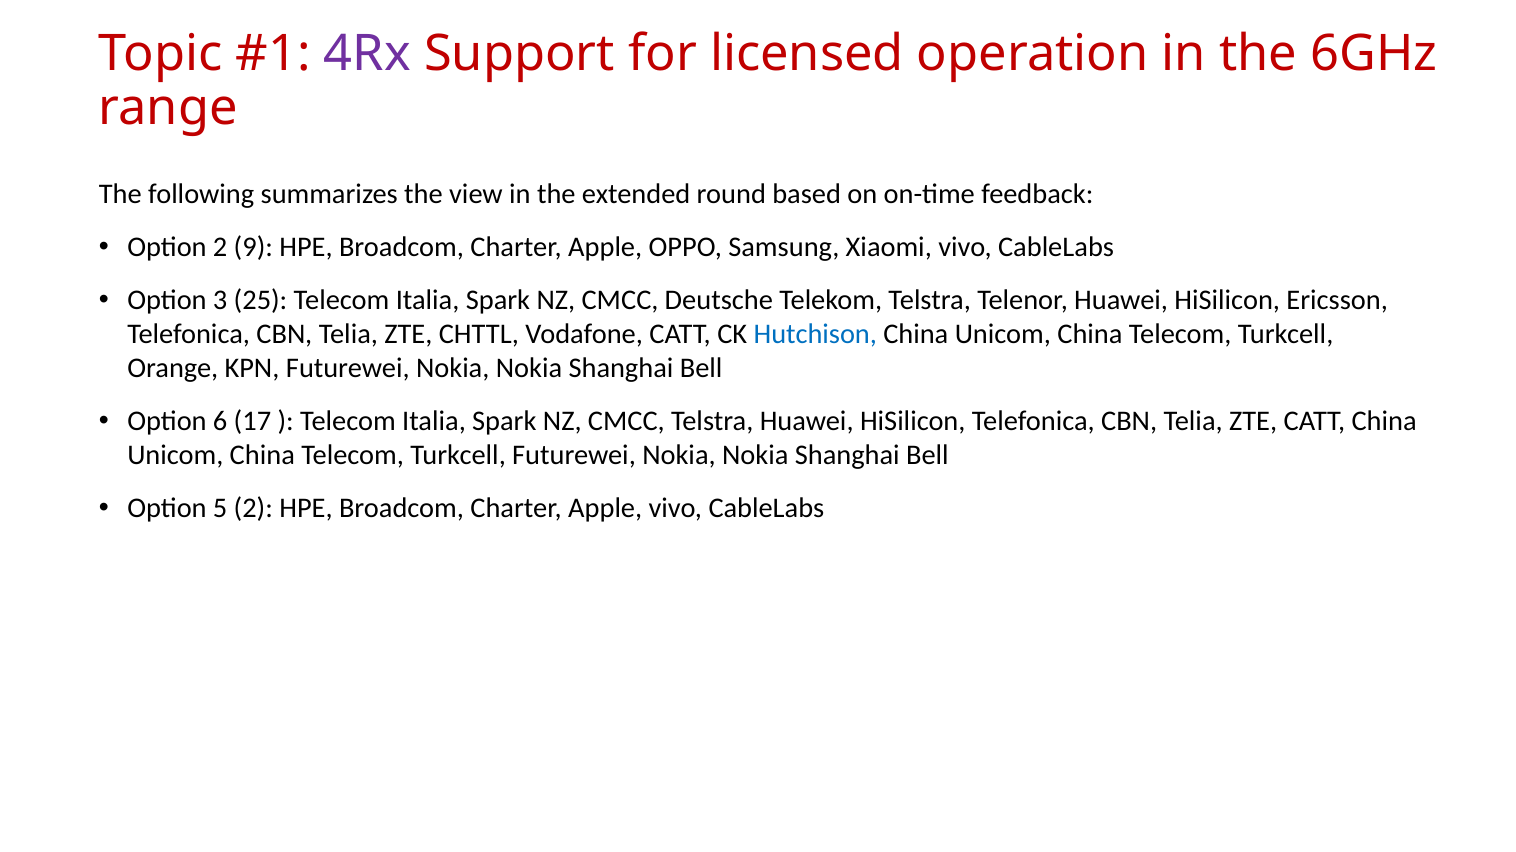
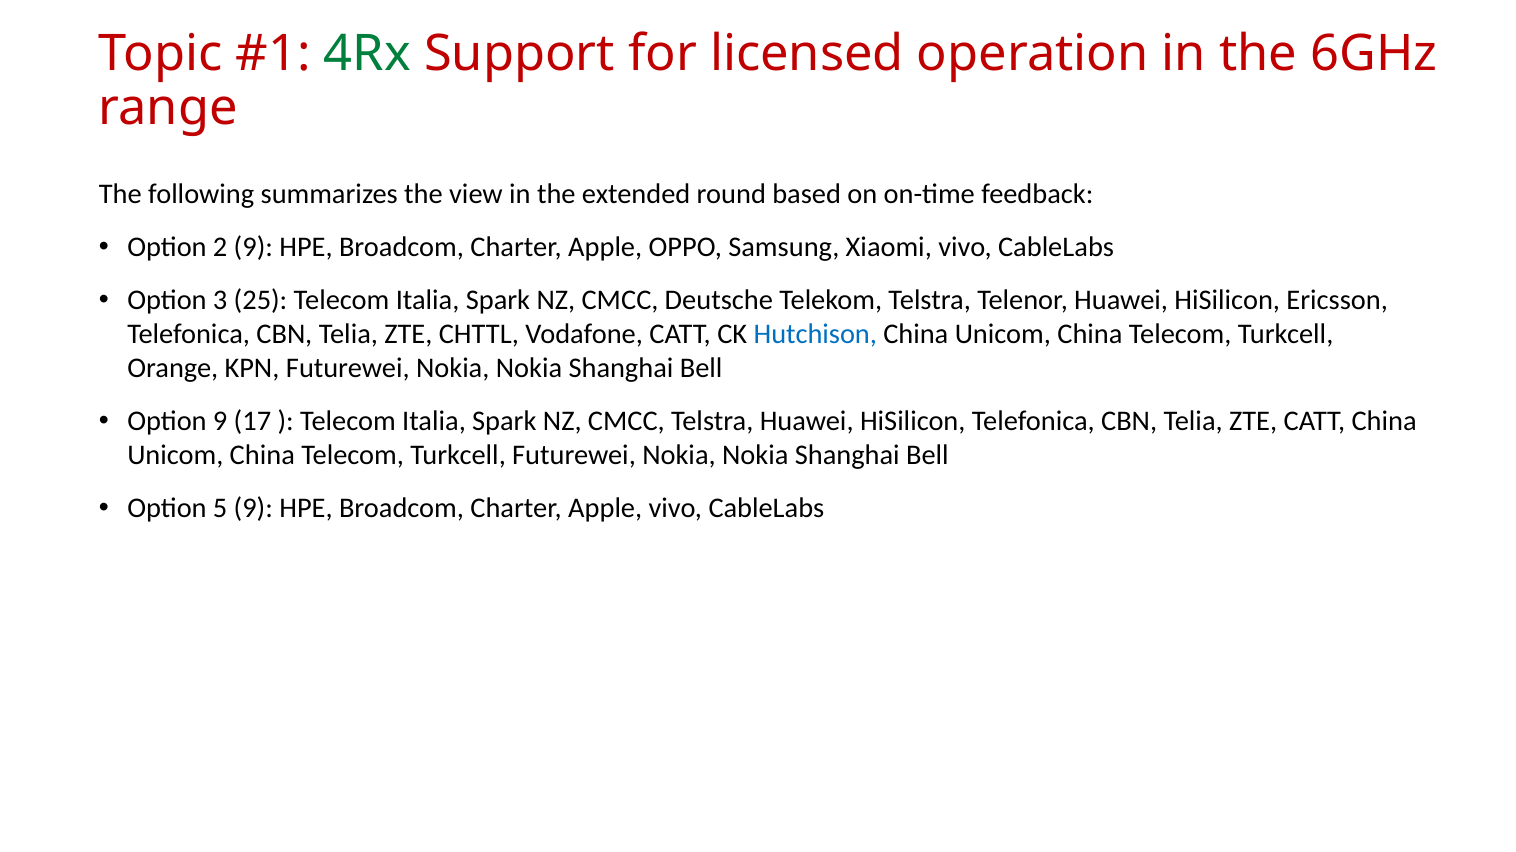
4Rx colour: purple -> green (367, 54)
Option 6: 6 -> 9 (220, 422)
5 2: 2 -> 9 (253, 509)
